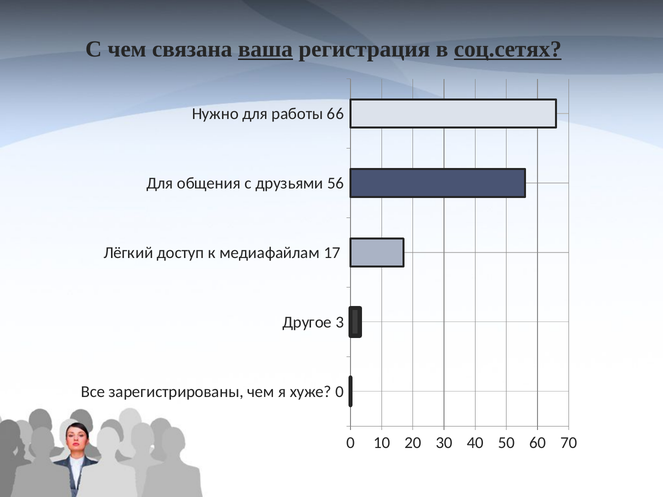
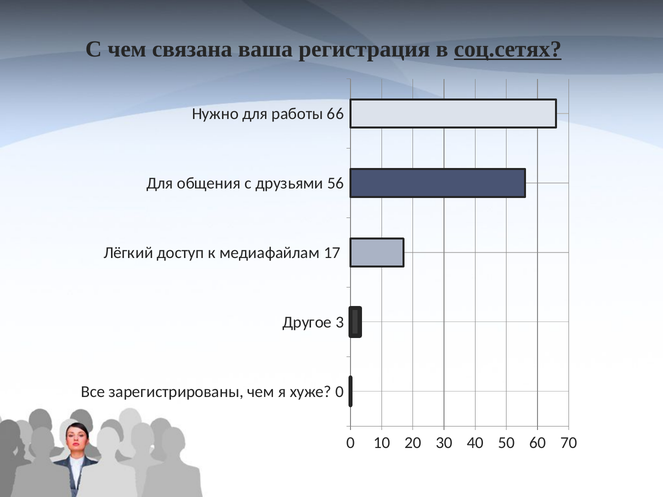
ваша underline: present -> none (265, 49)
